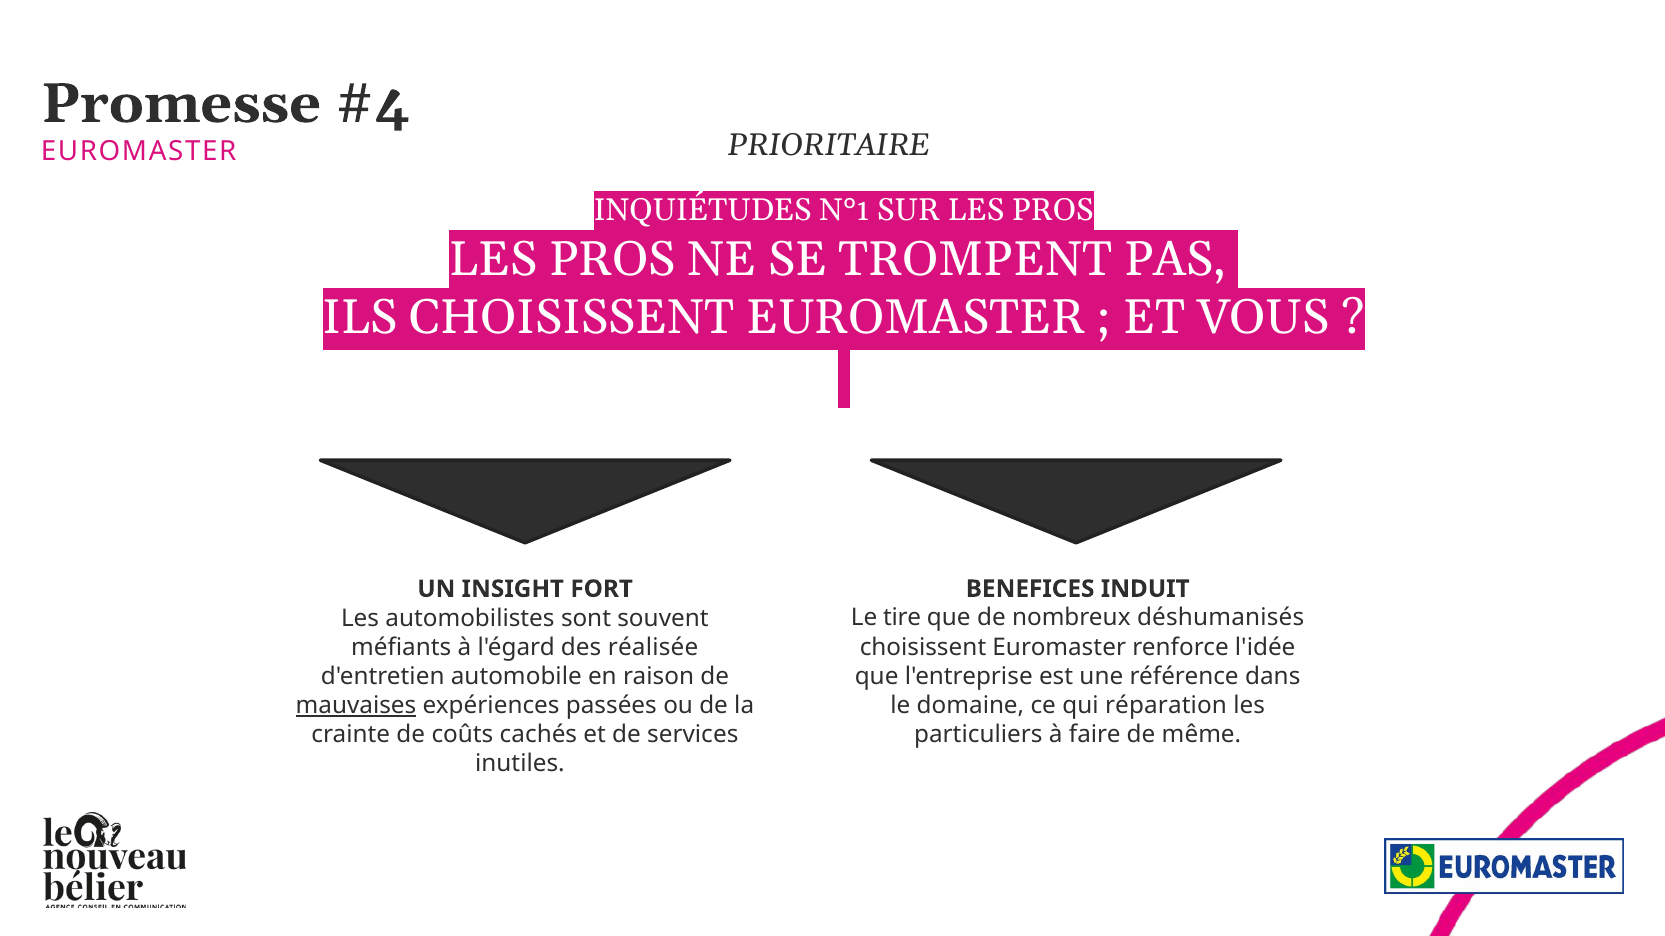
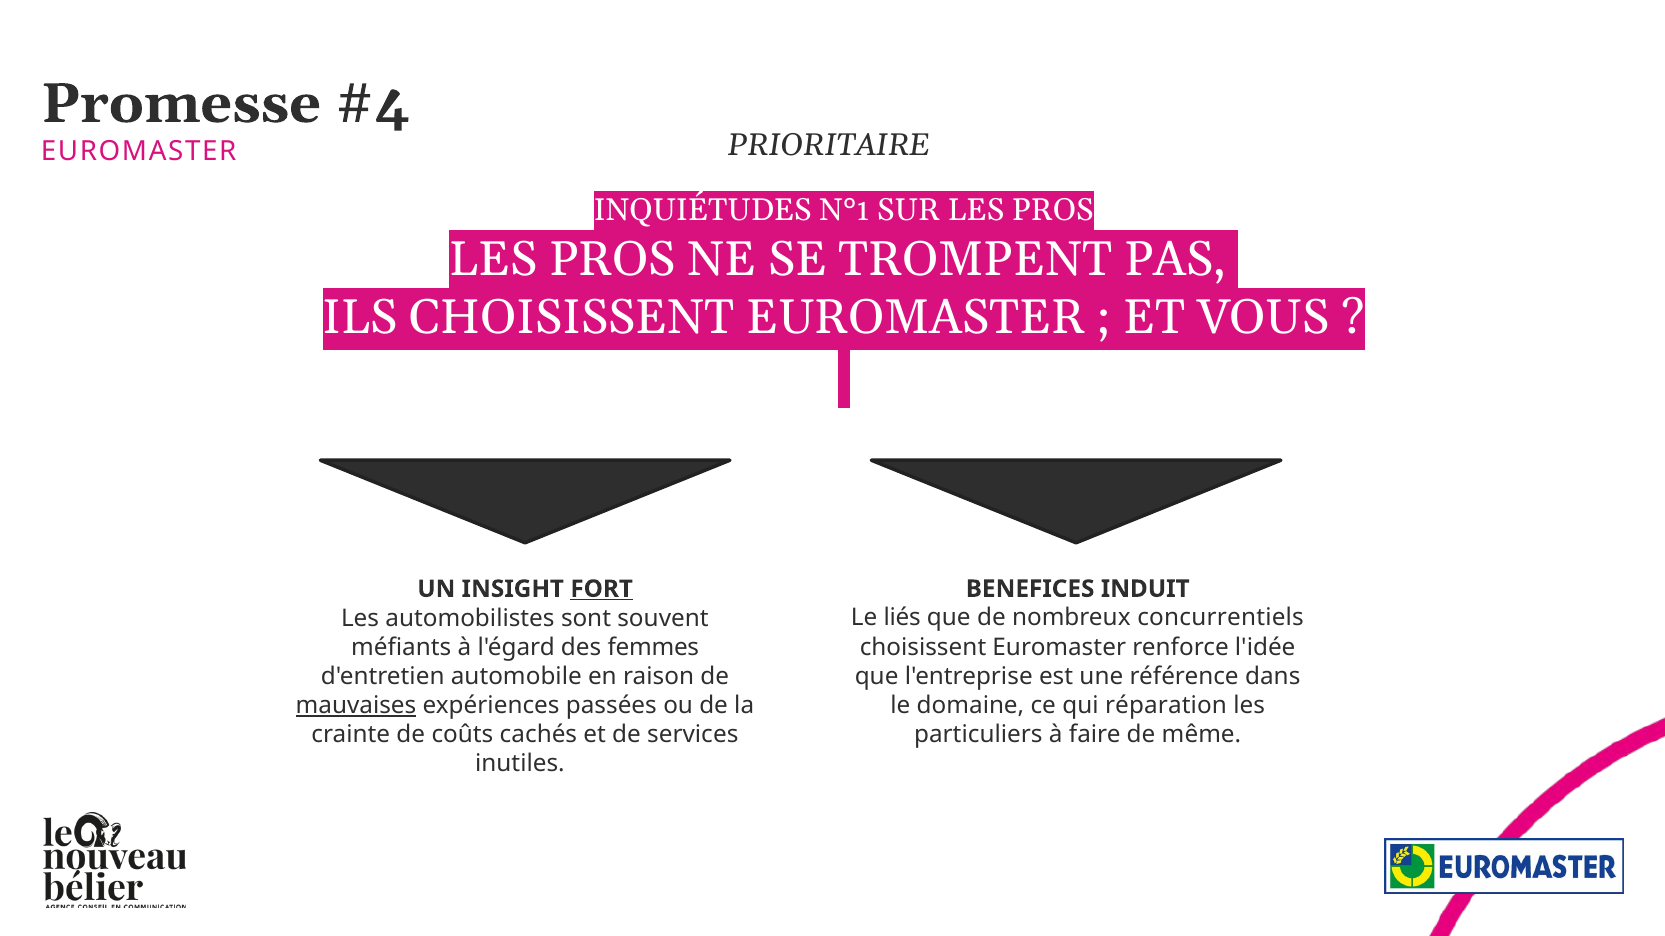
FORT underline: none -> present (602, 589)
tire: tire -> liés (902, 618)
déshumanisés: déshumanisés -> concurrentiels (1221, 618)
réalisée: réalisée -> femmes (653, 648)
